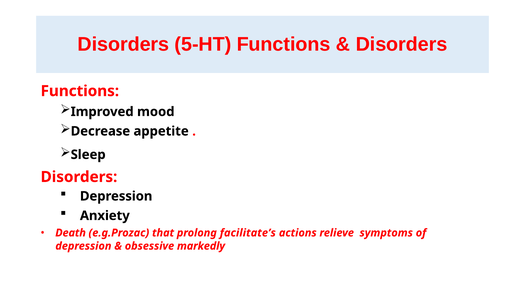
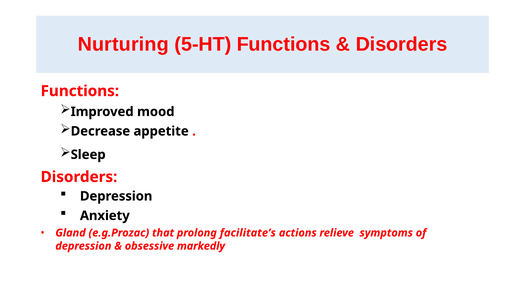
Disorders: Disorders -> Nurturing (123, 44)
Death: Death -> Gland (71, 232)
